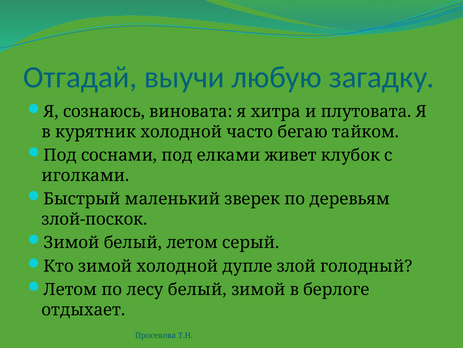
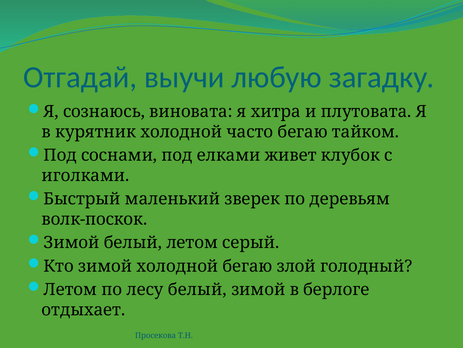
злой-поскок: злой-поскок -> волк-поскок (94, 219)
холодной дупле: дупле -> бегаю (248, 266)
